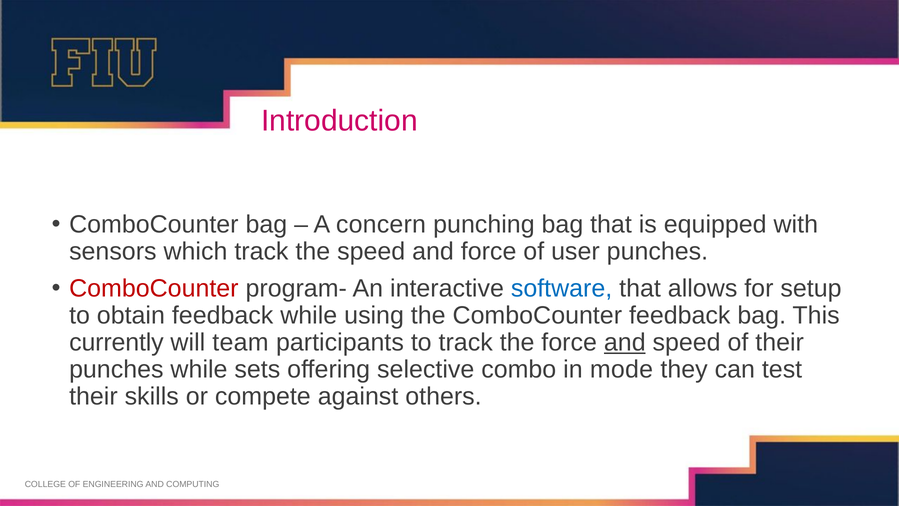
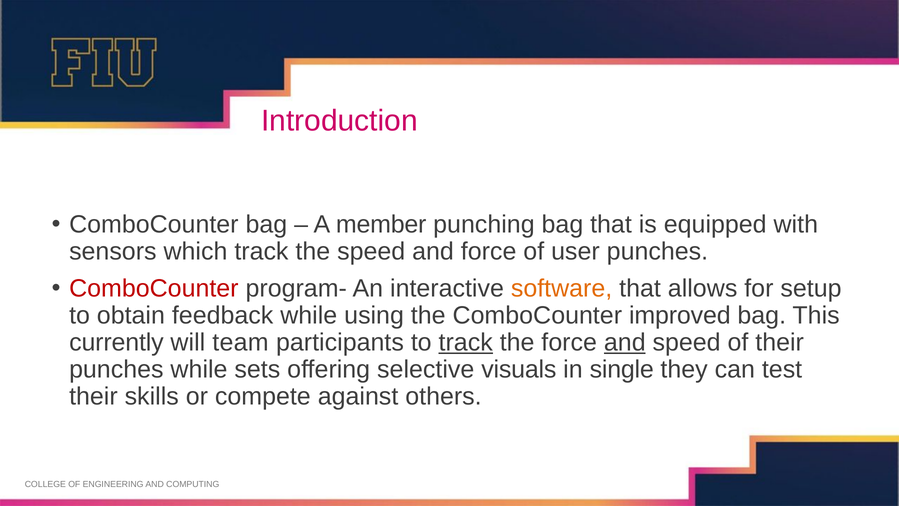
concern: concern -> member (381, 224)
software colour: blue -> orange (562, 288)
ComboCounter feedback: feedback -> improved (680, 315)
track underline: none -> present (466, 342)
combo: combo -> visuals (519, 369)
mode: mode -> single (622, 369)
